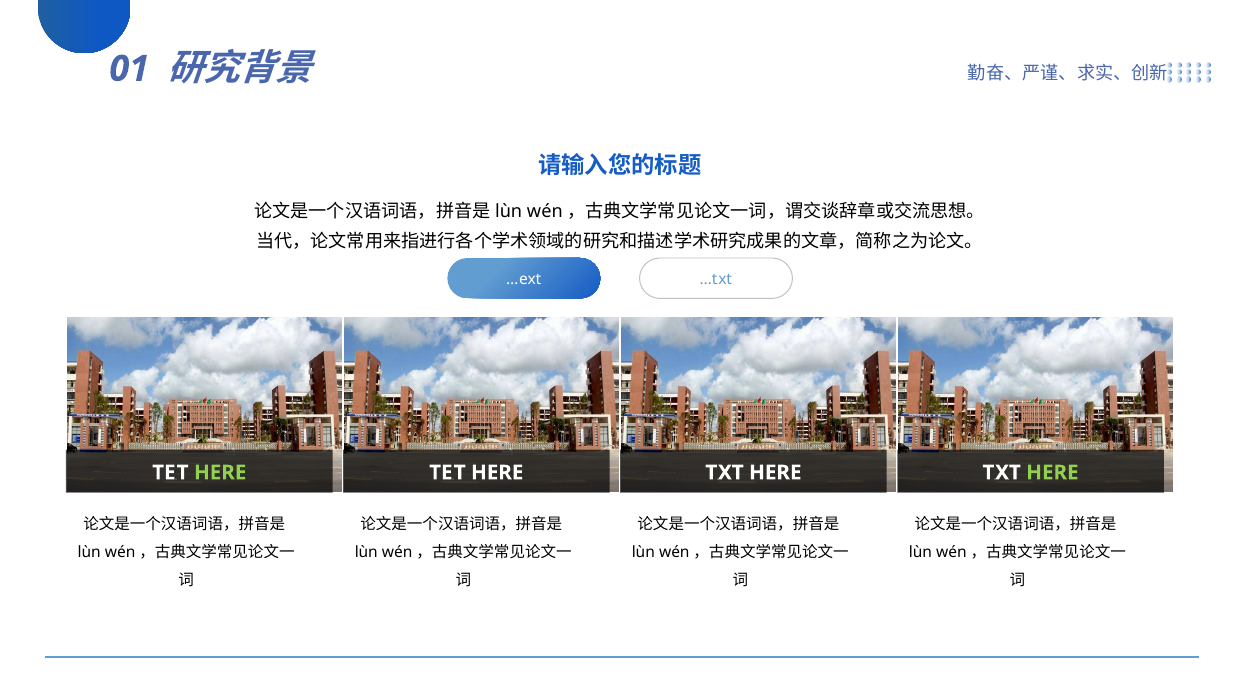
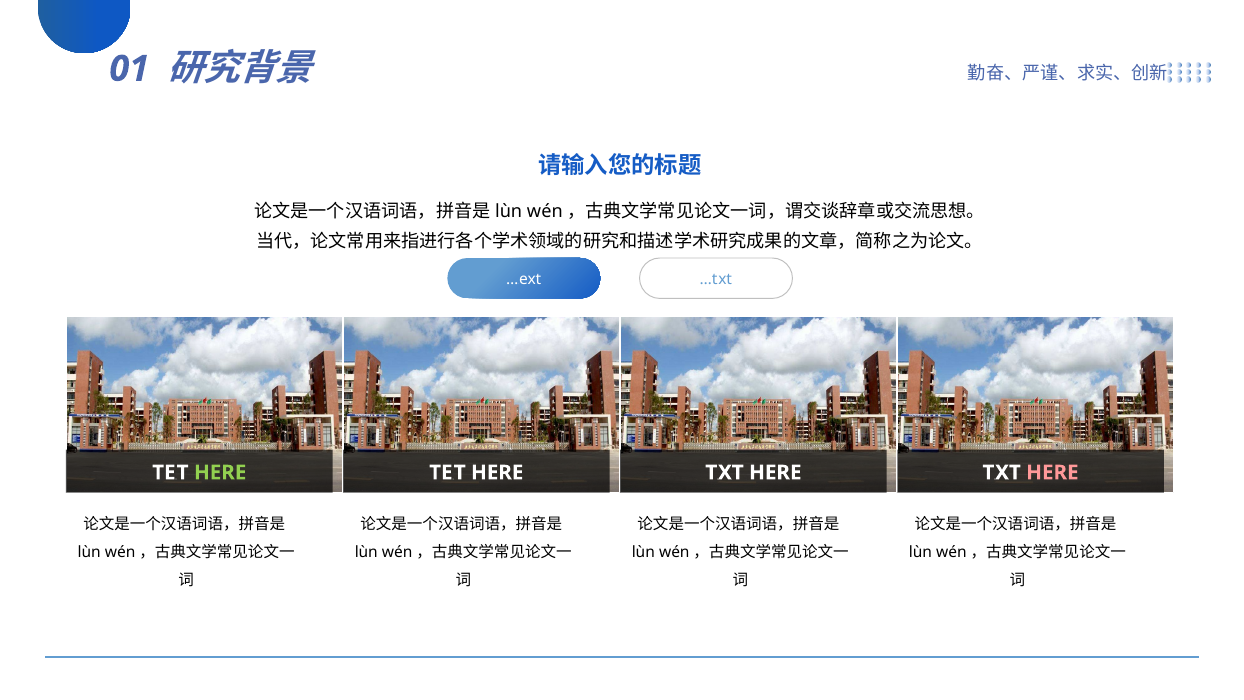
HERE colour: light green -> pink (1052, 472)
